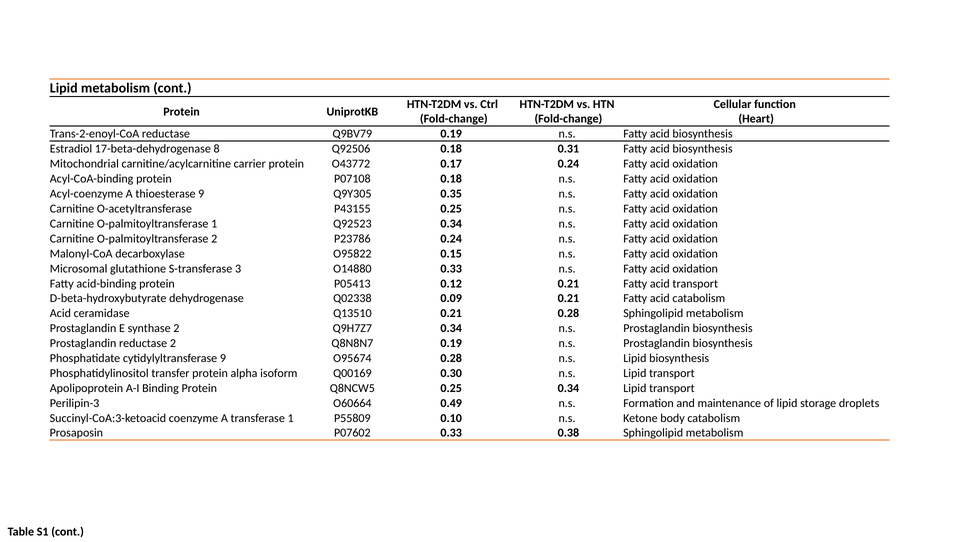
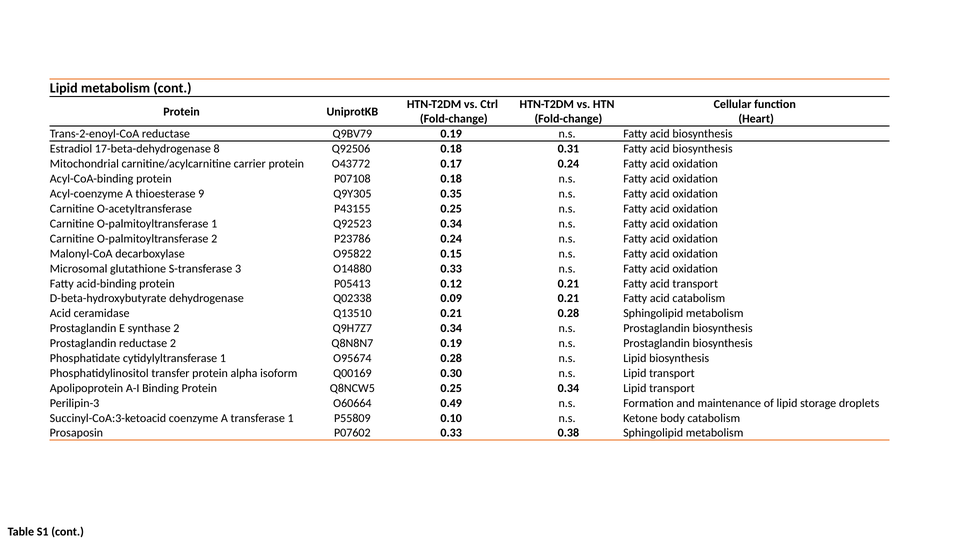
cytidylyltransferase 9: 9 -> 1 (223, 358)
